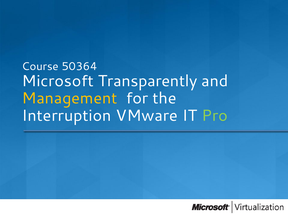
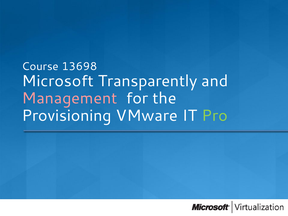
50364: 50364 -> 13698 (79, 66)
Management colour: yellow -> pink (70, 98)
Interruption: Interruption -> Provisioning (67, 116)
